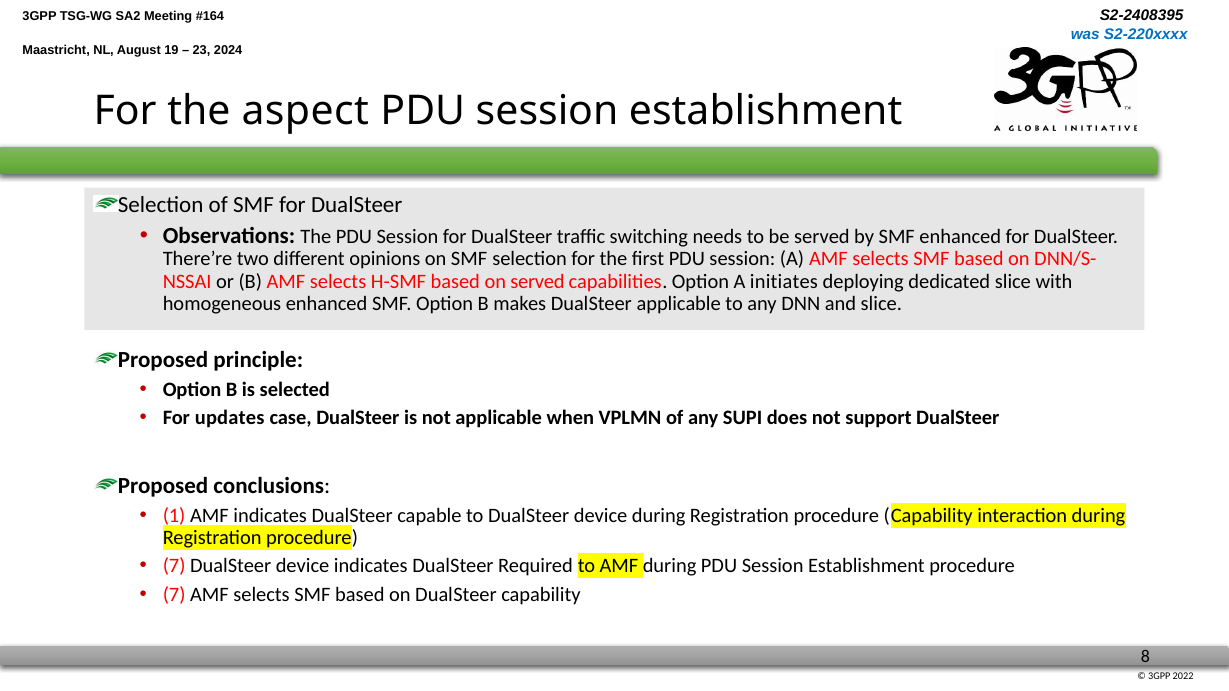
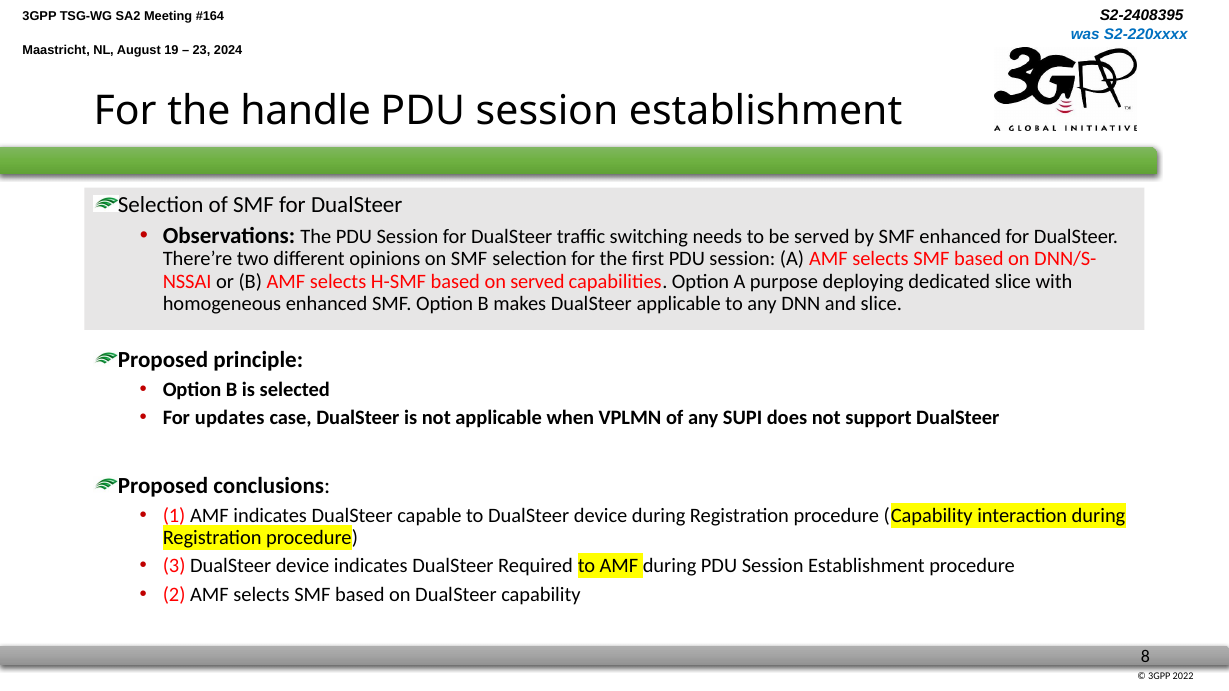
aspect: aspect -> handle (306, 111)
initiates: initiates -> purpose (784, 281)
7: 7 -> 3 (174, 566)
7: 7 -> 2 (174, 595)
